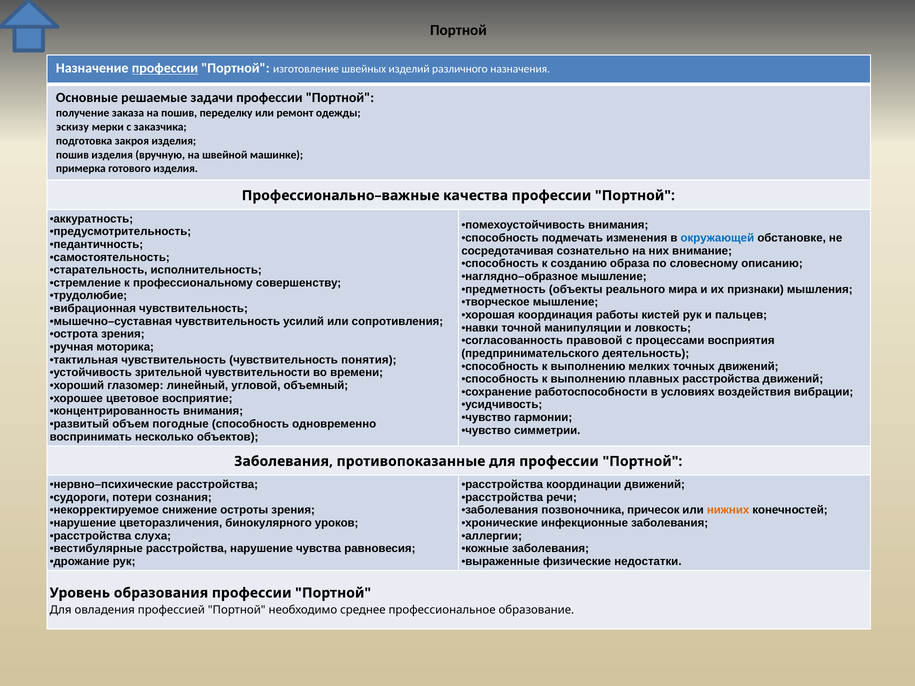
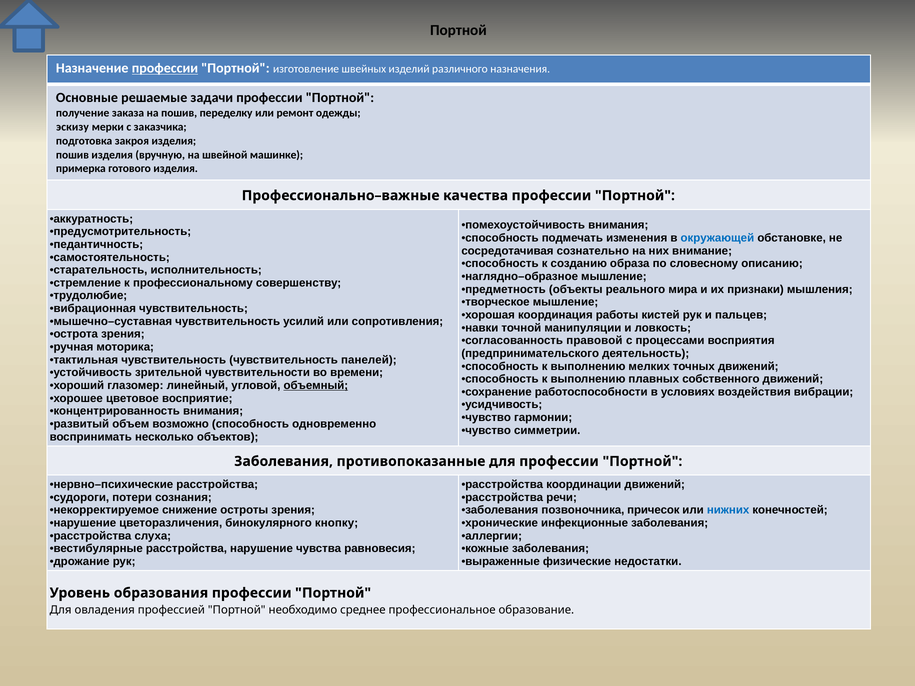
понятия: понятия -> панелей (369, 360)
плавных расстройства: расстройства -> собственного (721, 379)
объемный underline: none -> present (316, 386)
погодные: погодные -> возможно (181, 424)
нижних colour: orange -> blue (728, 510)
уроков: уроков -> кнопку (337, 523)
